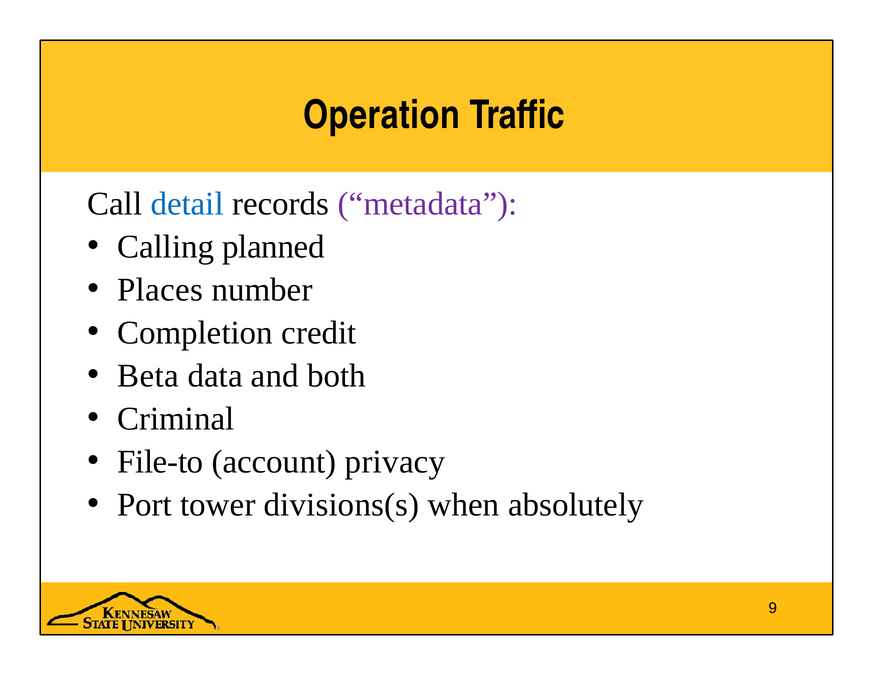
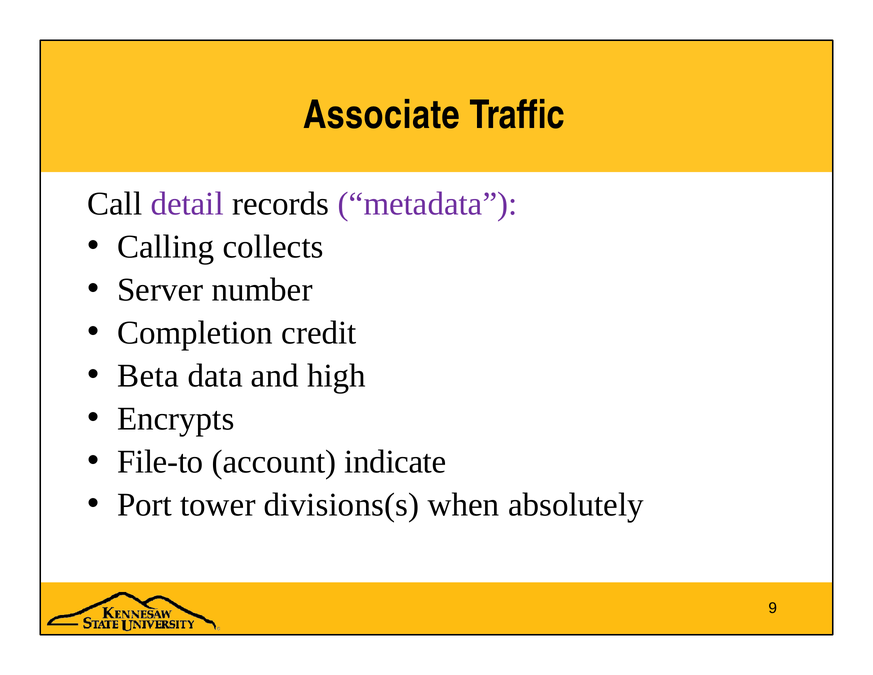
Operation: Operation -> Associate (381, 115)
detail colour: blue -> purple (187, 204)
planned: planned -> collects (273, 247)
Places: Places -> Server (160, 290)
both: both -> high (336, 376)
Criminal: Criminal -> Encrypts (176, 419)
privacy: privacy -> indicate (395, 462)
